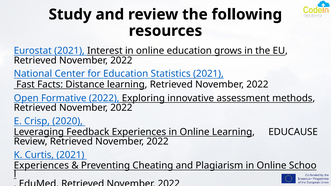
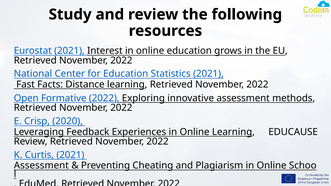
Experiences: Experiences -> Assessment (41, 166)
